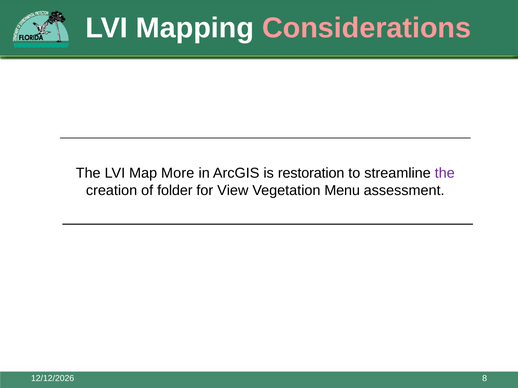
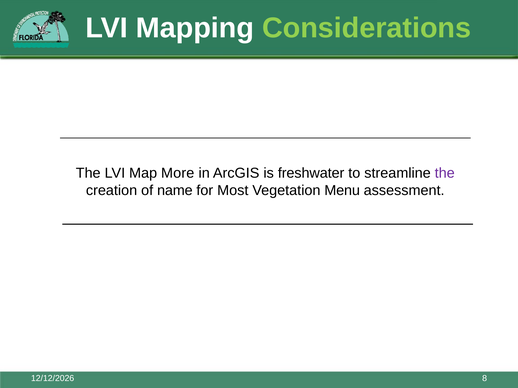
Considerations colour: pink -> light green (367, 28)
restoration: restoration -> freshwater (311, 173)
folder: folder -> name (175, 191)
View: View -> Most (233, 191)
